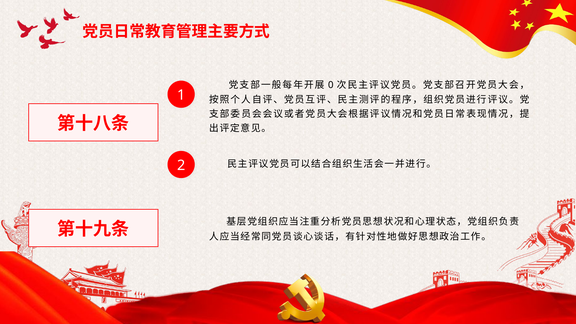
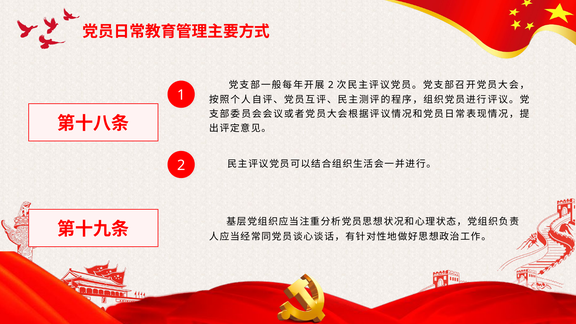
0: 0 -> 2 (331, 85)
